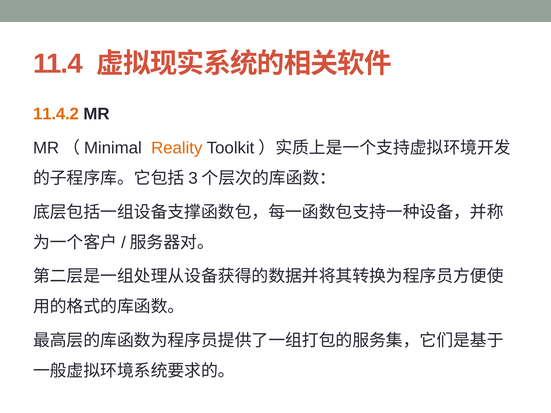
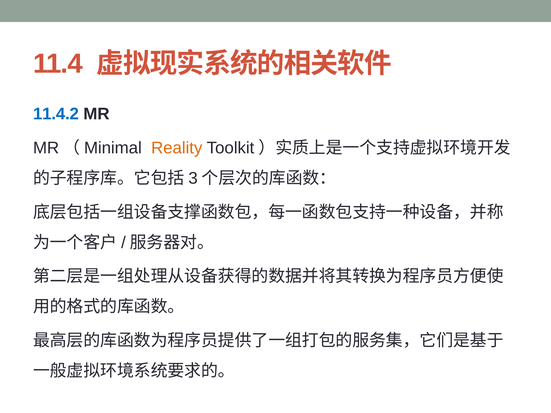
11.4.2 colour: orange -> blue (56, 114)
